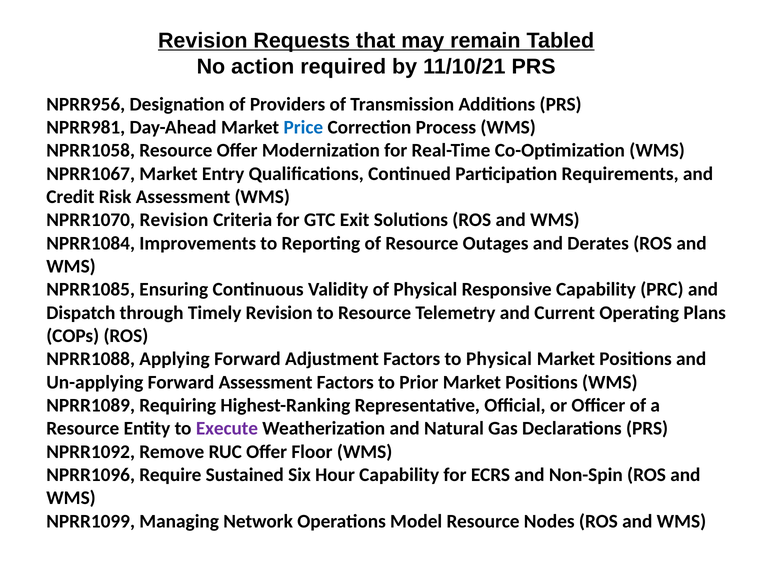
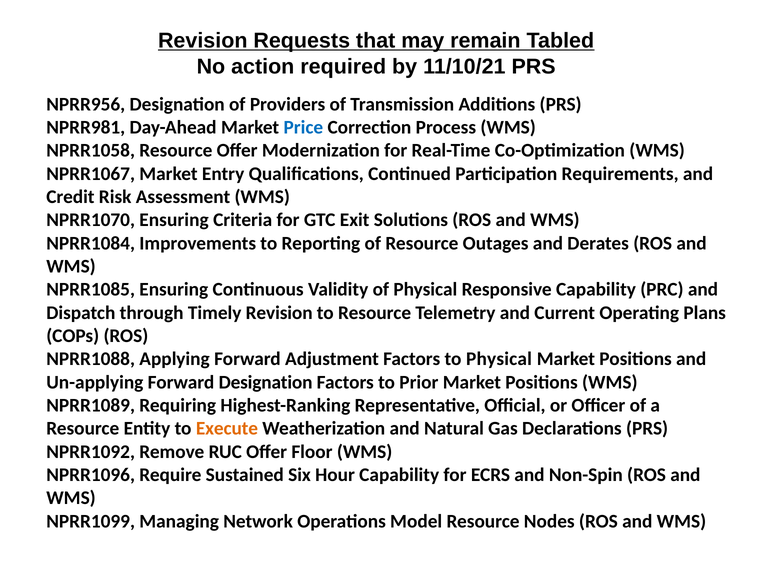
NPRR1070 Revision: Revision -> Ensuring (174, 220)
Forward Assessment: Assessment -> Designation (266, 382)
Execute colour: purple -> orange (227, 429)
